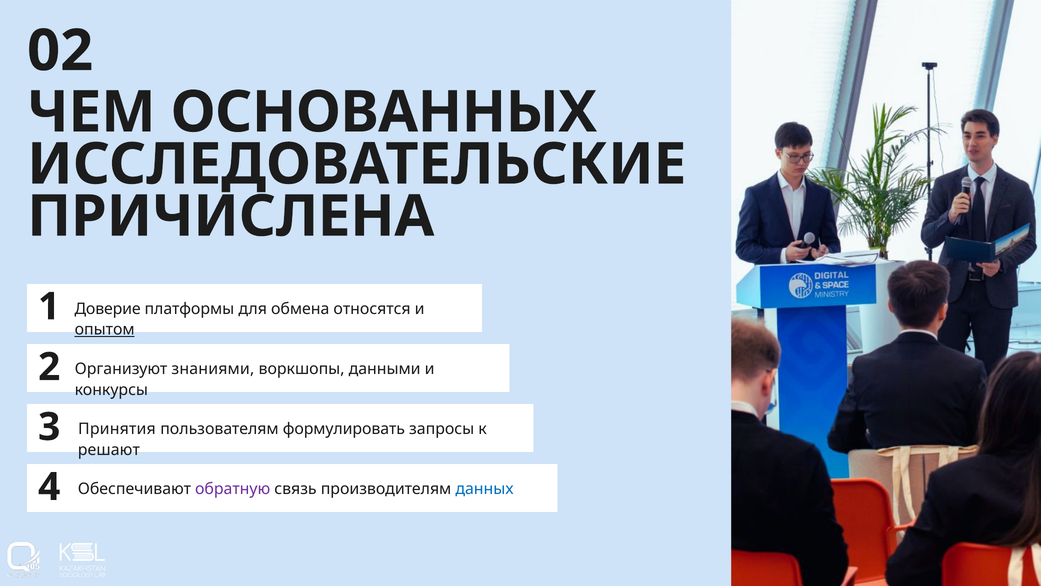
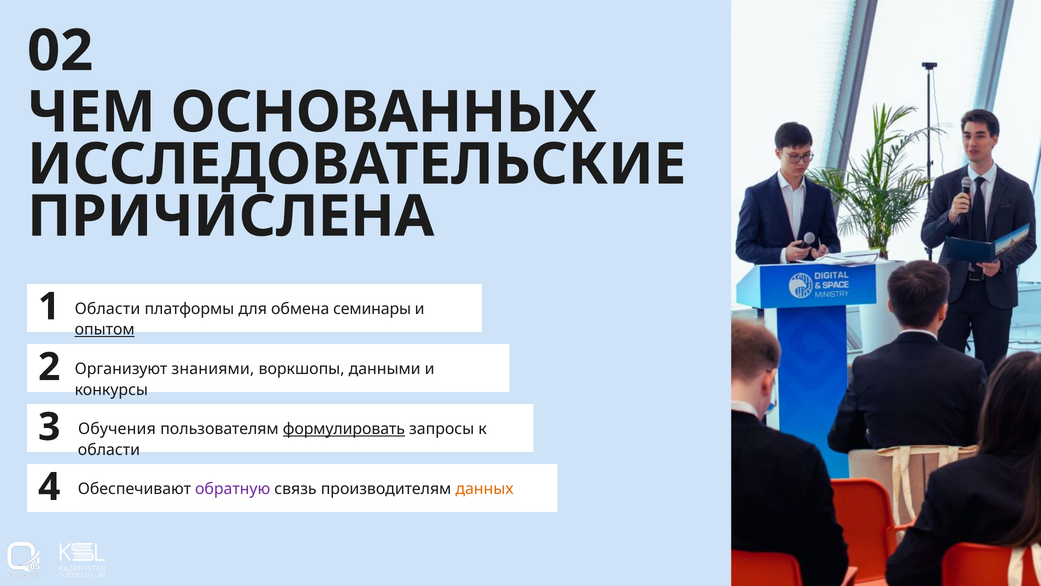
Доверие: Доверие -> Области (107, 309)
относятся: относятся -> семинары (372, 309)
Принятия: Принятия -> Обучения (117, 429)
формулировать underline: none -> present (344, 429)
решают: решают -> области (109, 449)
данных colour: blue -> orange (484, 489)
